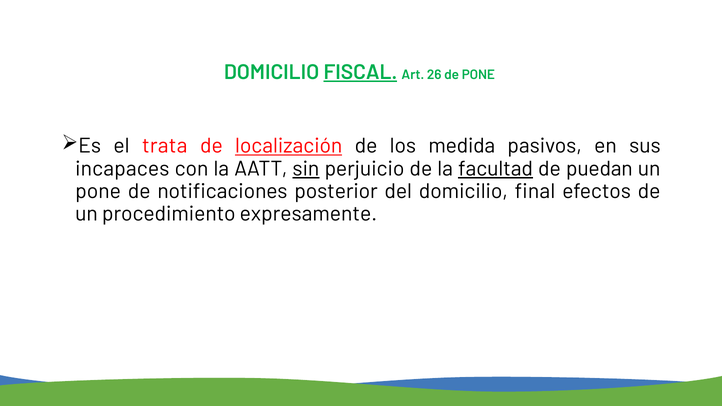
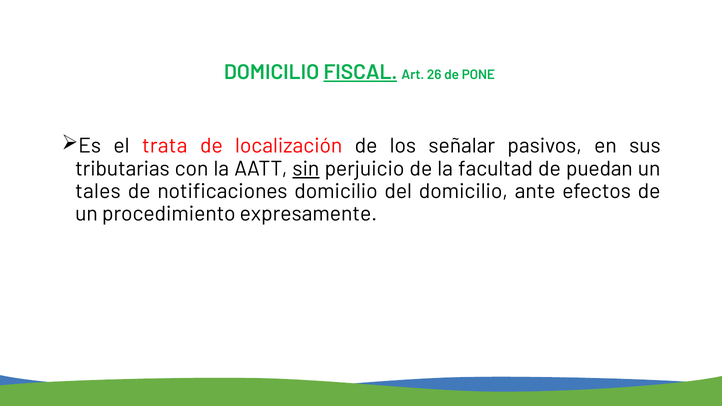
localización underline: present -> none (289, 146)
medida: medida -> señalar (462, 146)
incapaces: incapaces -> tributarias (122, 169)
facultad underline: present -> none (496, 169)
pone: pone -> tales (98, 191)
notificaciones posterior: posterior -> domicilio (336, 191)
final: final -> ante (535, 191)
